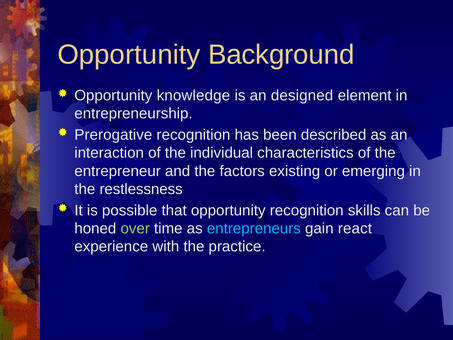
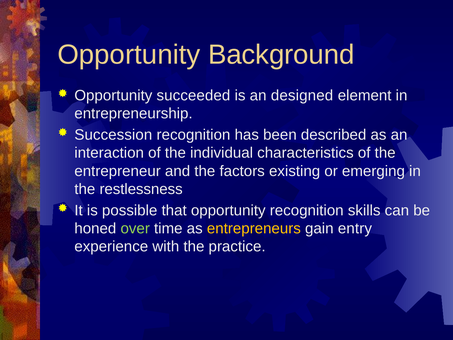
knowledge: knowledge -> succeeded (193, 95)
Prerogative: Prerogative -> Succession (113, 135)
entrepreneurs colour: light blue -> yellow (254, 228)
react: react -> entry (355, 228)
